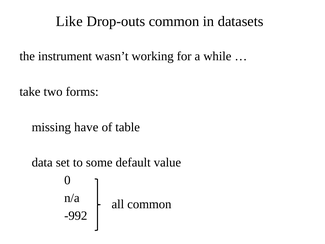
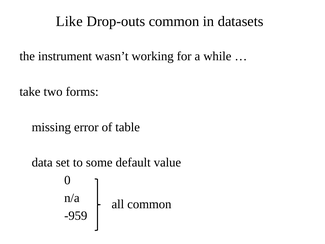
have: have -> error (86, 127)
-992: -992 -> -959 (76, 216)
